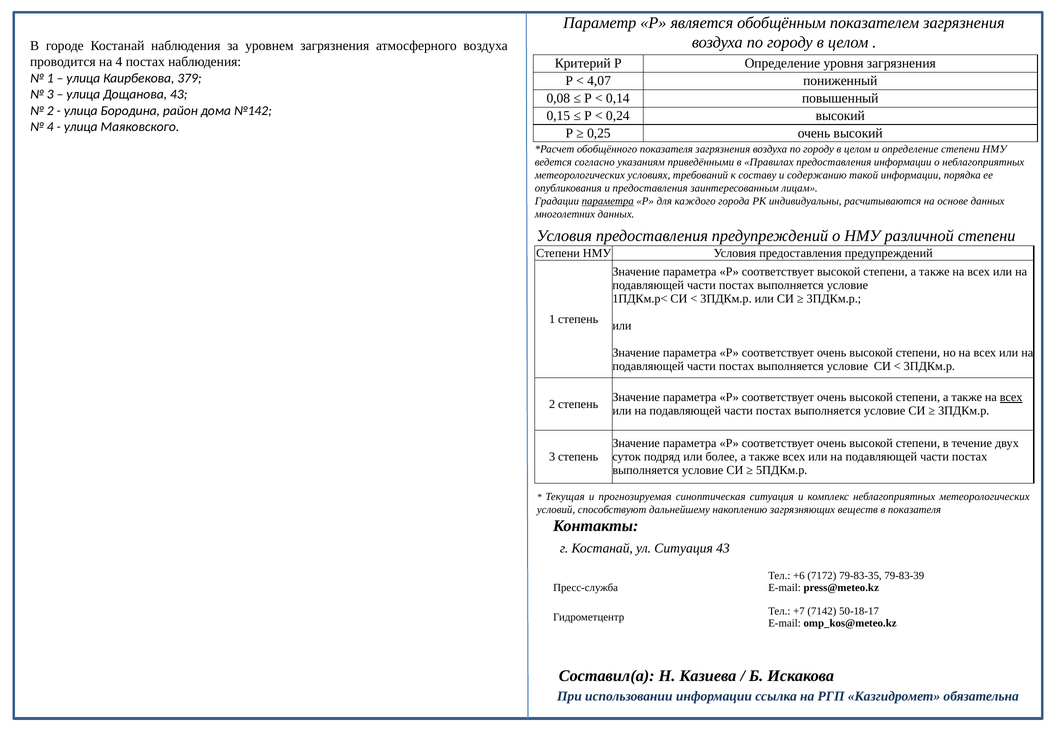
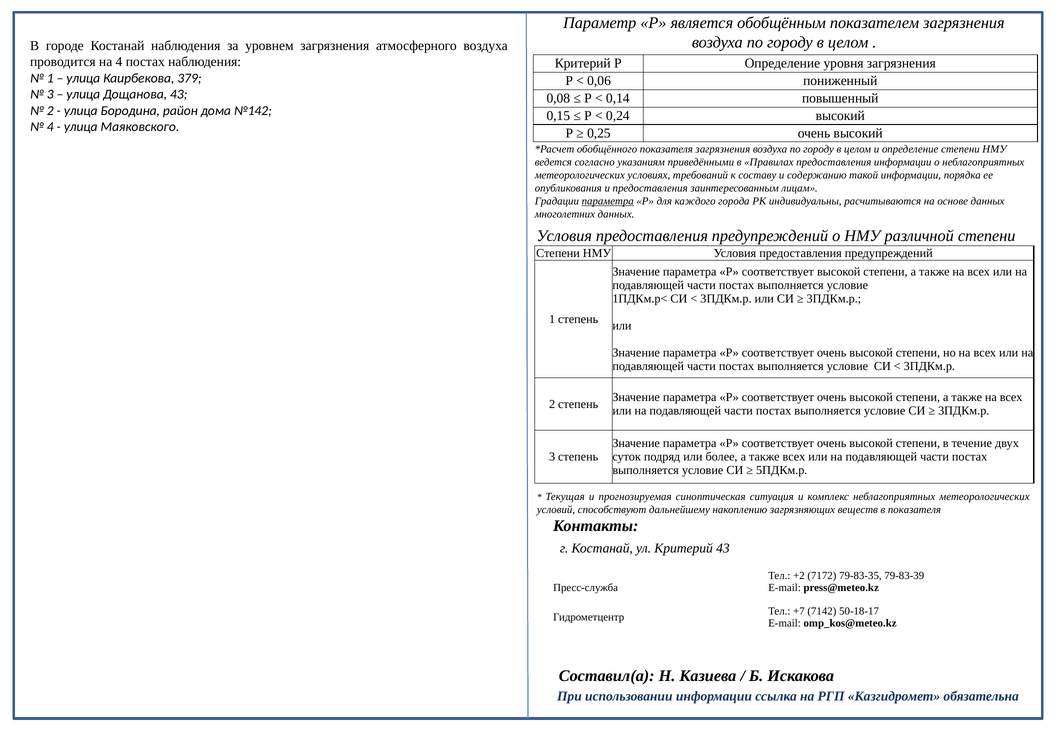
4,07: 4,07 -> 0,06 (599, 81)
всех underline: present -> none (1011, 397)
ул Ситуация: Ситуация -> Критерий (684, 548)
+6: +6 -> +2 (799, 576)
